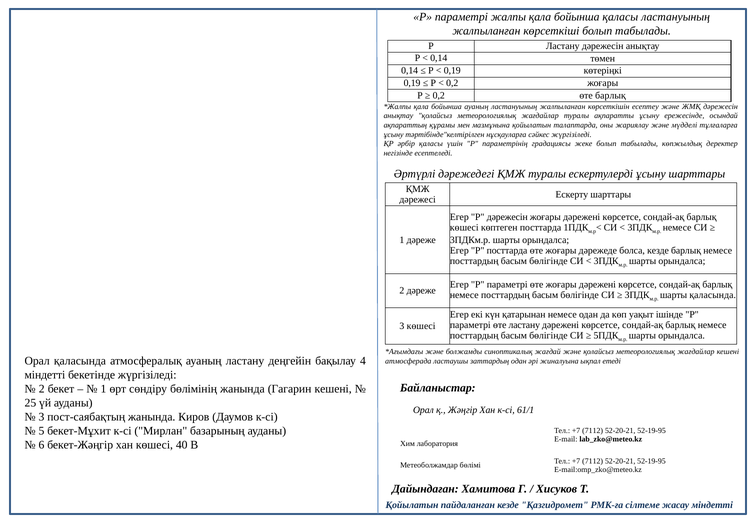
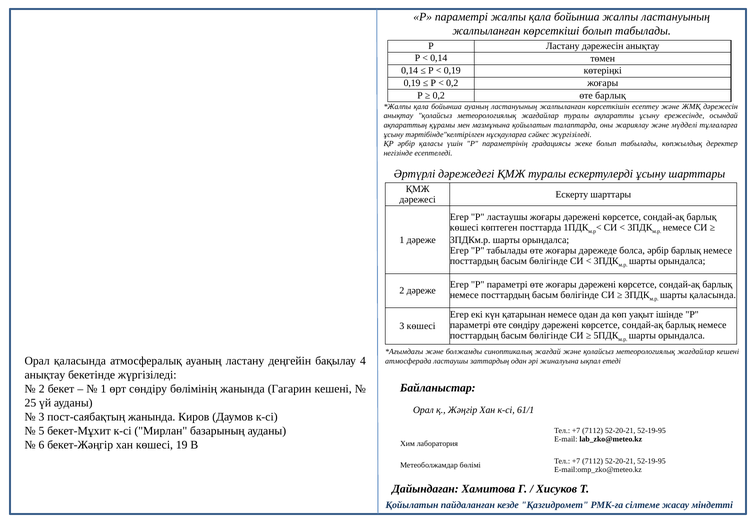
бойынша қаласы: қаласы -> жалпы (620, 17)
Р дәрежесін: дәрежесін -> ластаушы (507, 217)
P посттарда: посттарда -> табылады (507, 251)
болса кезде: кезде -> әрбір (658, 251)
өте ластану: ластану -> сөндіру (524, 325)
міндетті: міндетті -> анықтау (45, 375)
40: 40 -> 19 (182, 445)
